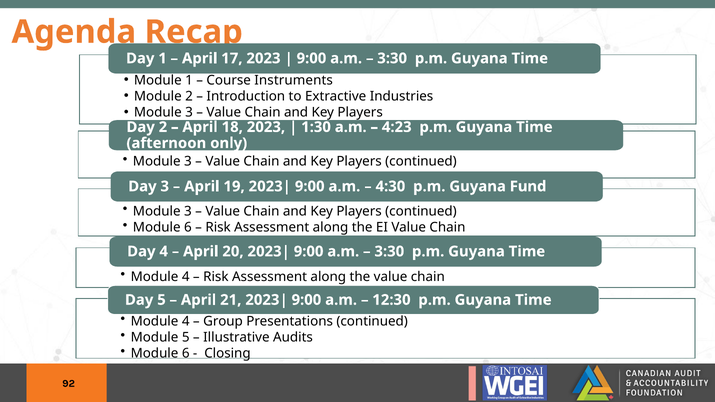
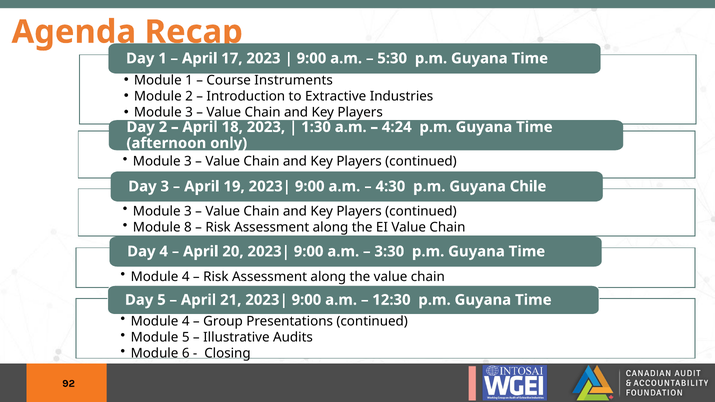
3:30: 3:30 -> 5:30 (392, 58)
4:23: 4:23 -> 4:24 (397, 127)
Fund: Fund -> Chile (528, 186)
6: 6 -> 8 (188, 227)
